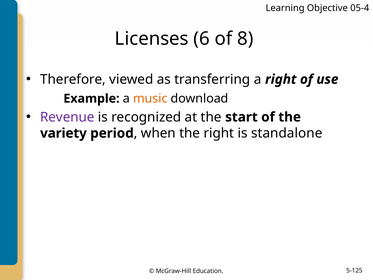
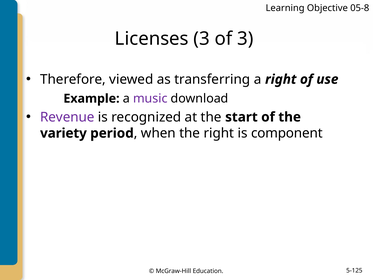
05-4: 05-4 -> 05-8 (360, 8)
Licenses 6: 6 -> 3 (202, 39)
of 8: 8 -> 3 (245, 39)
music colour: orange -> purple (150, 98)
standalone: standalone -> component (287, 133)
